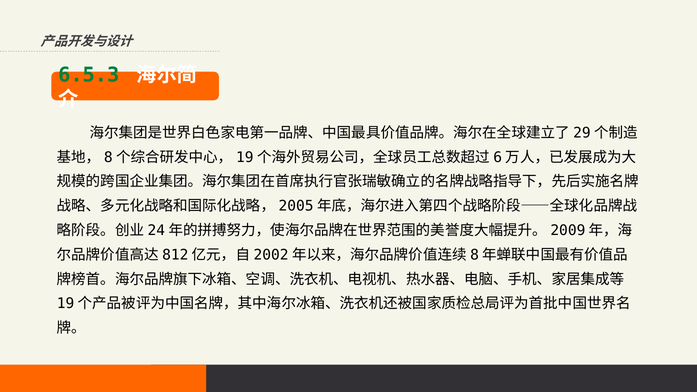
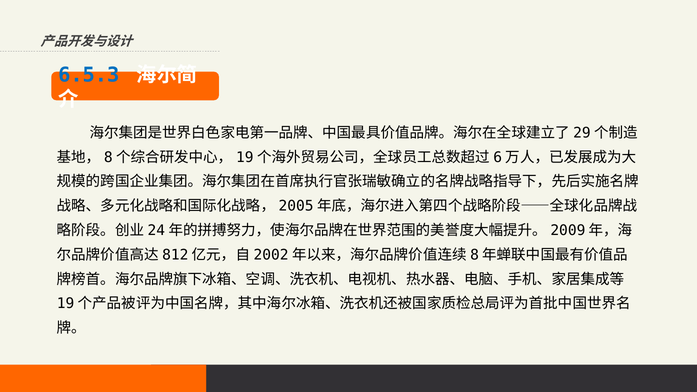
6.5.3 colour: green -> blue (89, 75)
